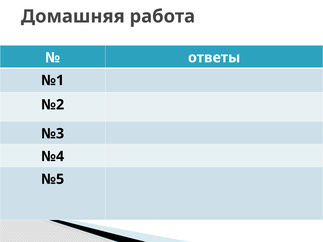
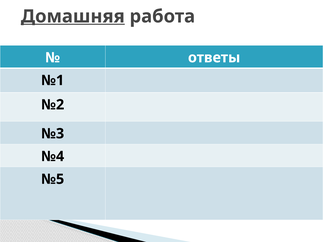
Домашняя underline: none -> present (73, 16)
